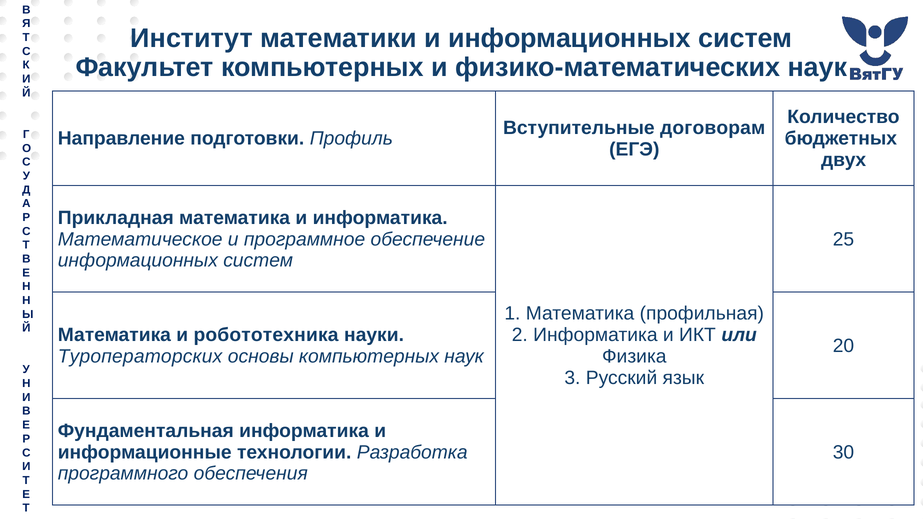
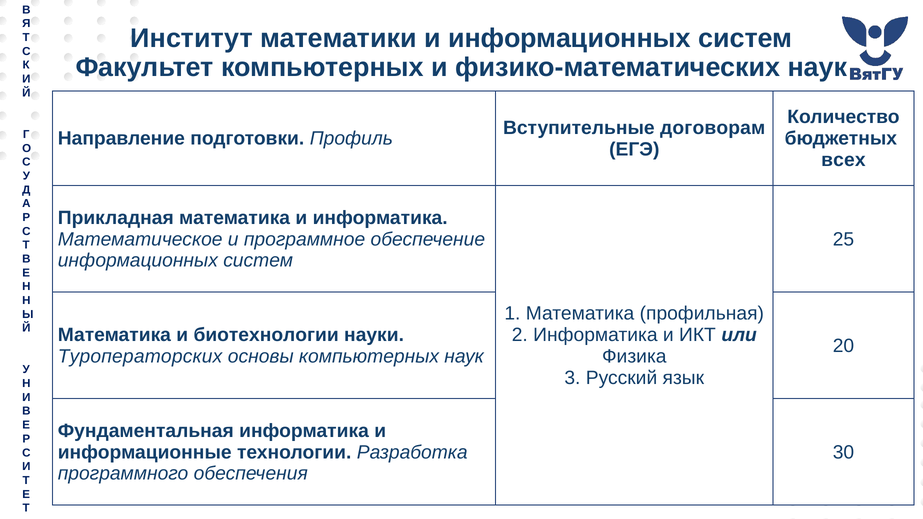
двух: двух -> всех (843, 160)
робототехника: робототехника -> биотехнологии (266, 335)
